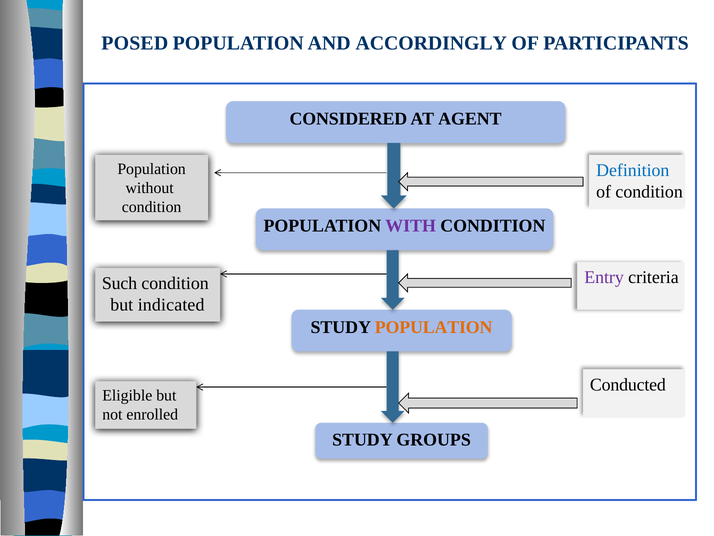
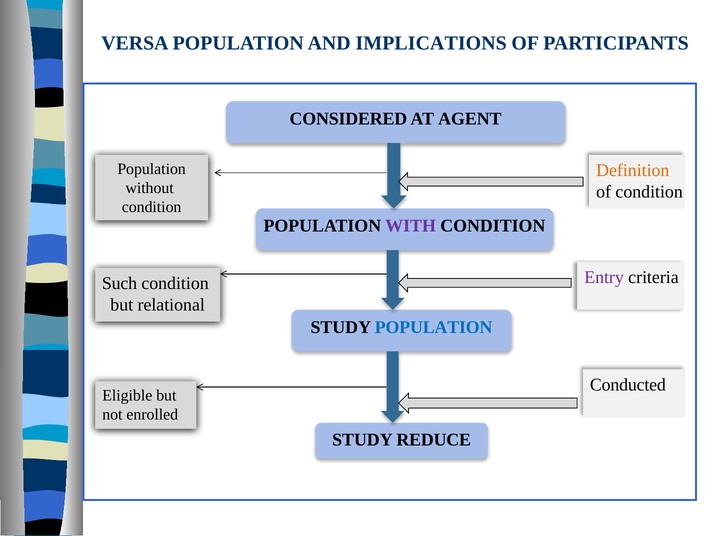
POSED: POSED -> VERSA (135, 43)
ACCORDINGLY: ACCORDINGLY -> IMPLICATIONS (431, 43)
Definition colour: blue -> orange (633, 170)
indicated: indicated -> relational (171, 305)
POPULATION colour: orange -> blue (434, 327)
GROUPS: GROUPS -> REDUCE (434, 440)
